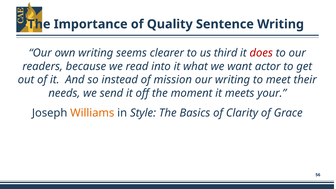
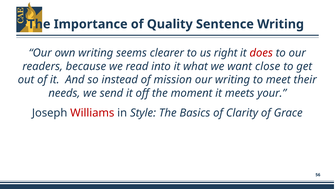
third: third -> right (226, 53)
actor: actor -> close (268, 66)
Williams colour: orange -> red (92, 113)
